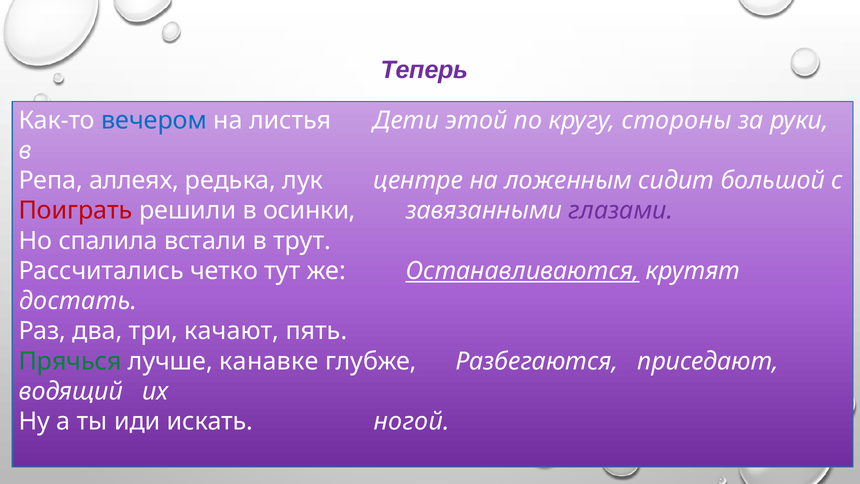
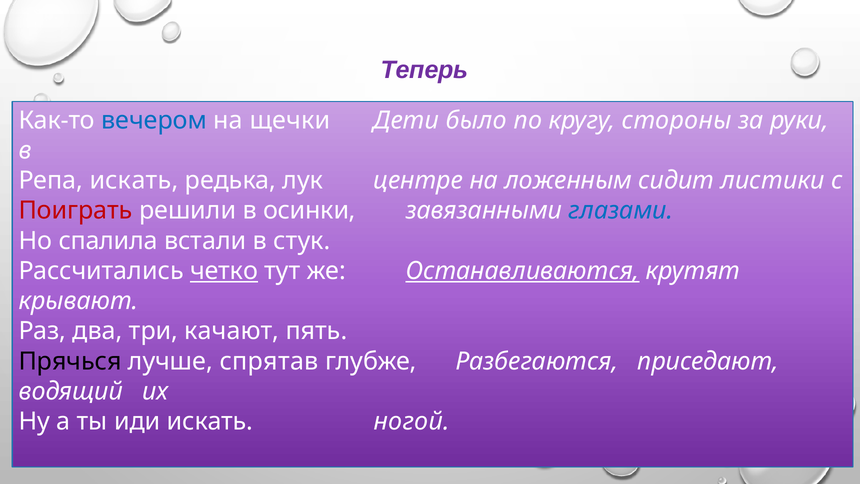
листья: листья -> щечки (290, 120)
этой: этой -> было (476, 120)
Репа аллеях: аллеях -> искать (134, 180)
большой: большой -> листики (773, 180)
глазами colour: purple -> blue (621, 211)
трут: трут -> стук (302, 241)
четко underline: none -> present (224, 271)
достать: достать -> крывают (78, 301)
Прячься colour: green -> black (70, 361)
канавке: канавке -> спрятав (269, 361)
